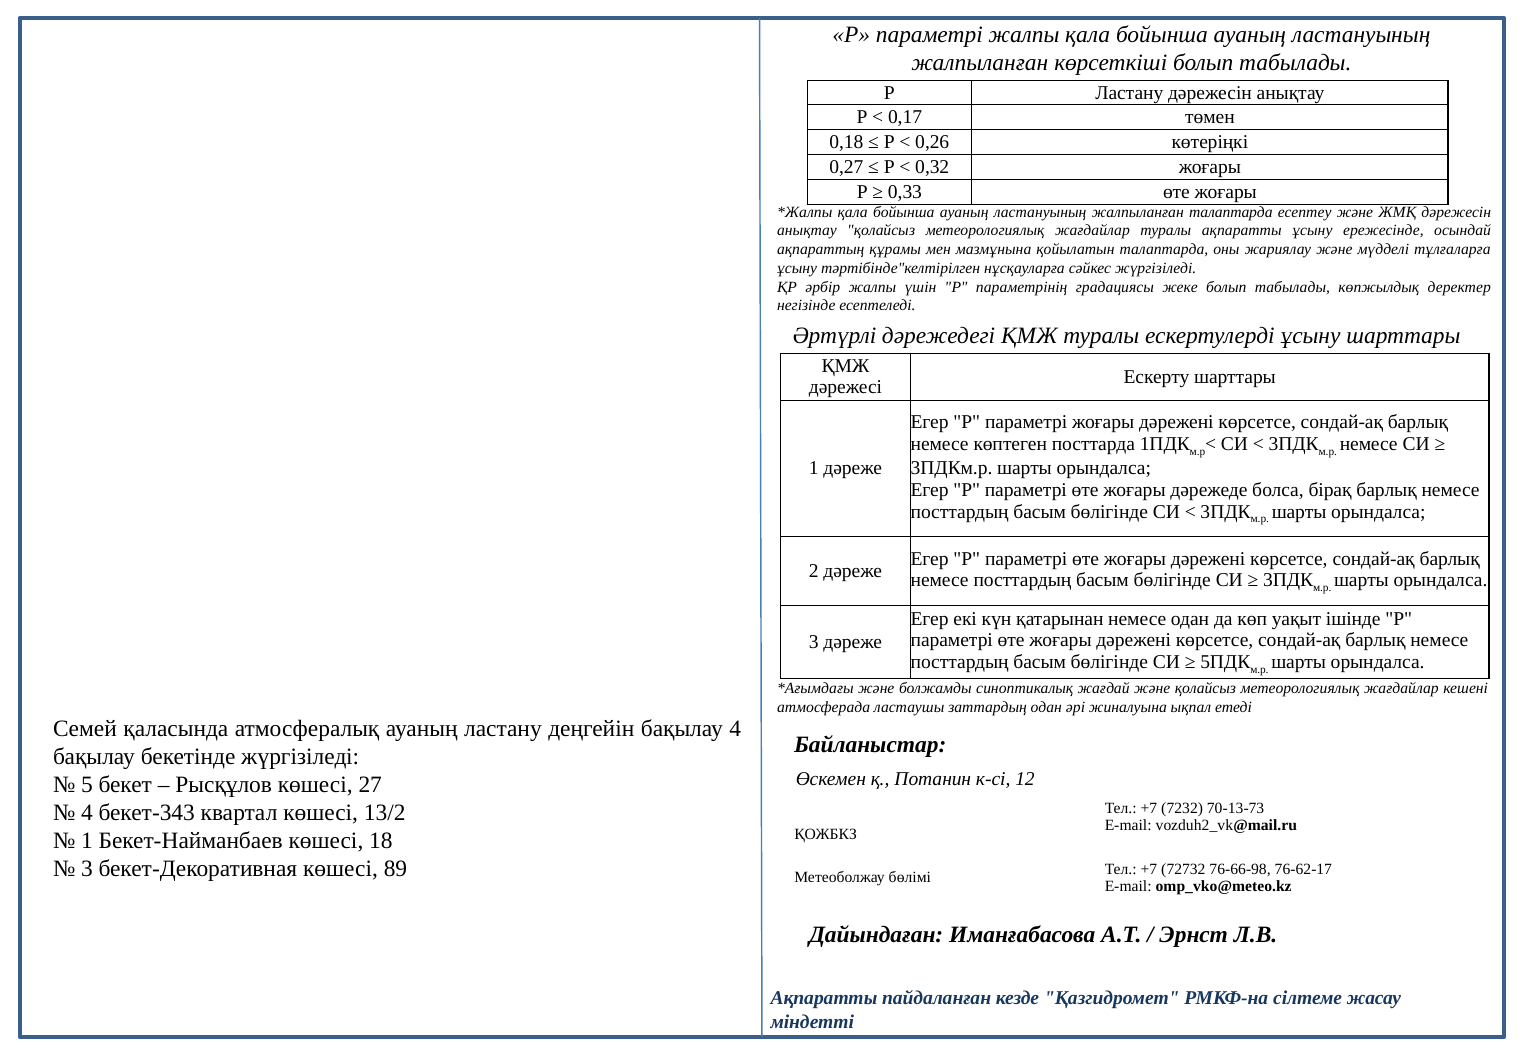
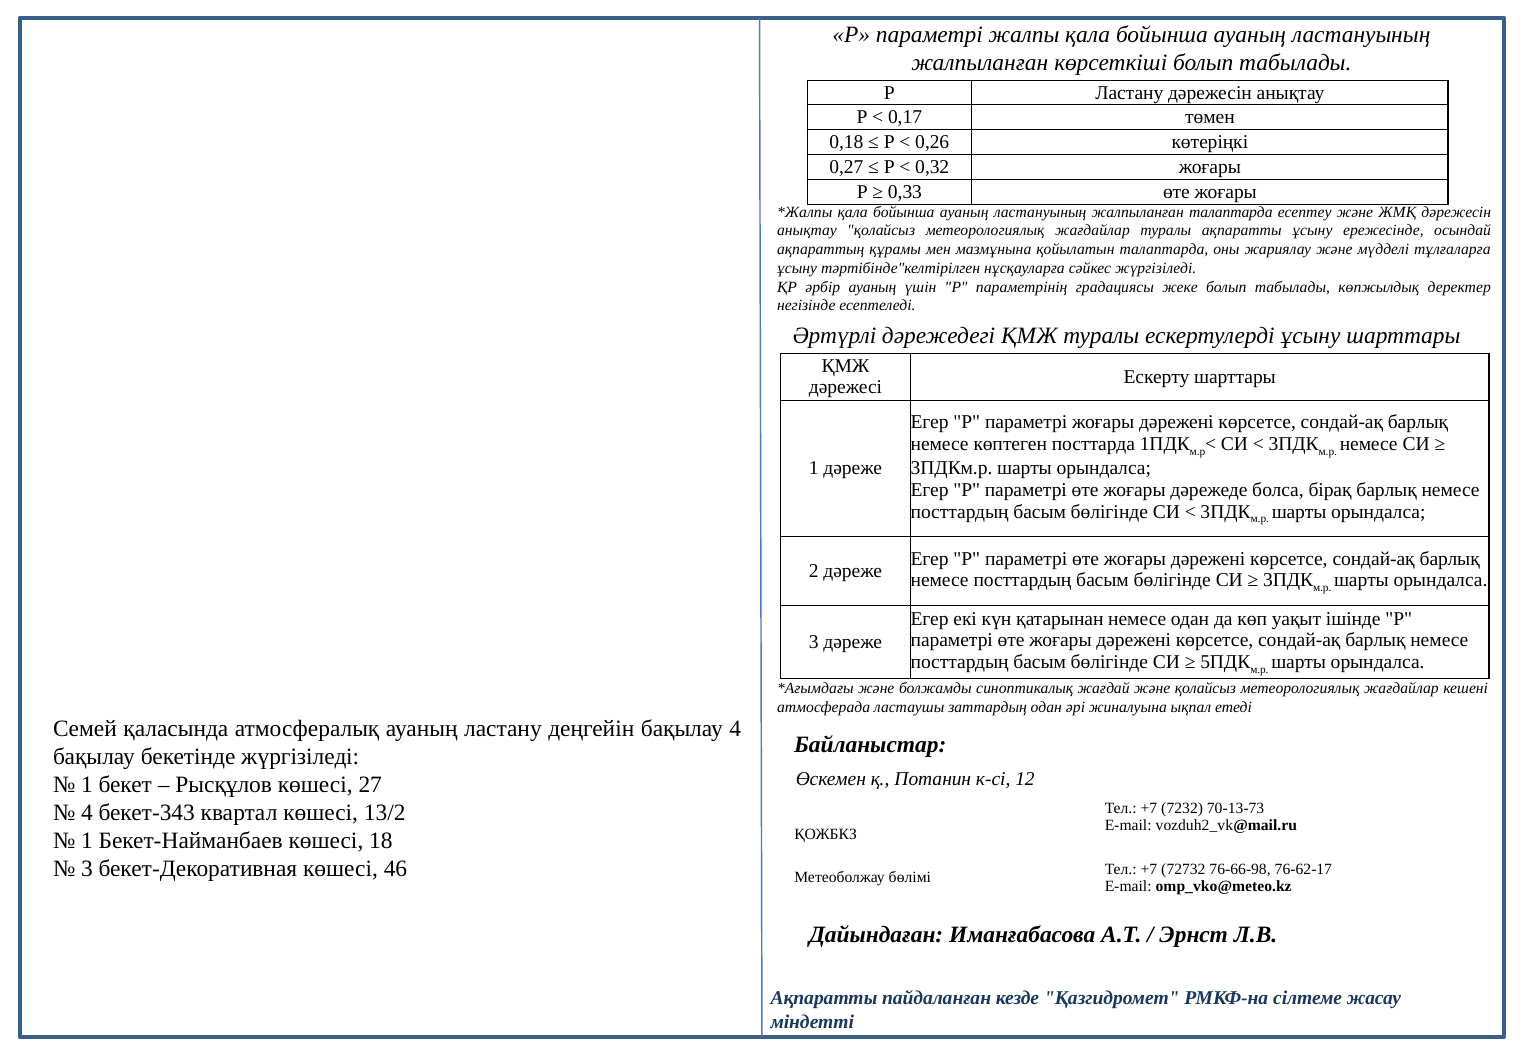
әрбір жалпы: жалпы -> ауаның (872, 287)
5: 5 -> 1 (87, 785)
89: 89 -> 46 (395, 869)
